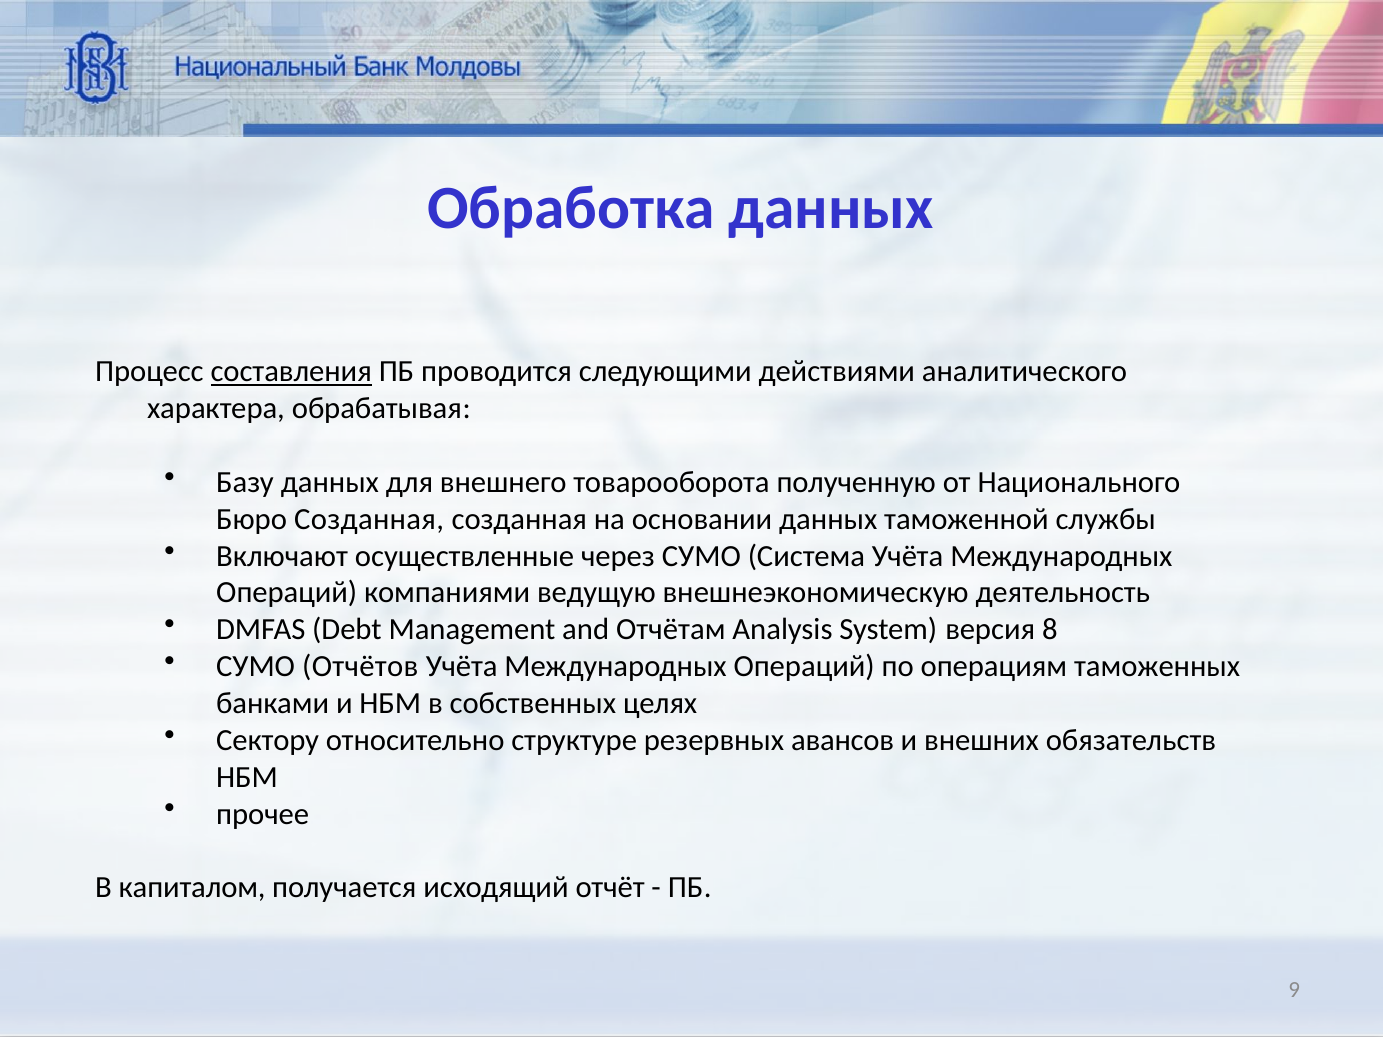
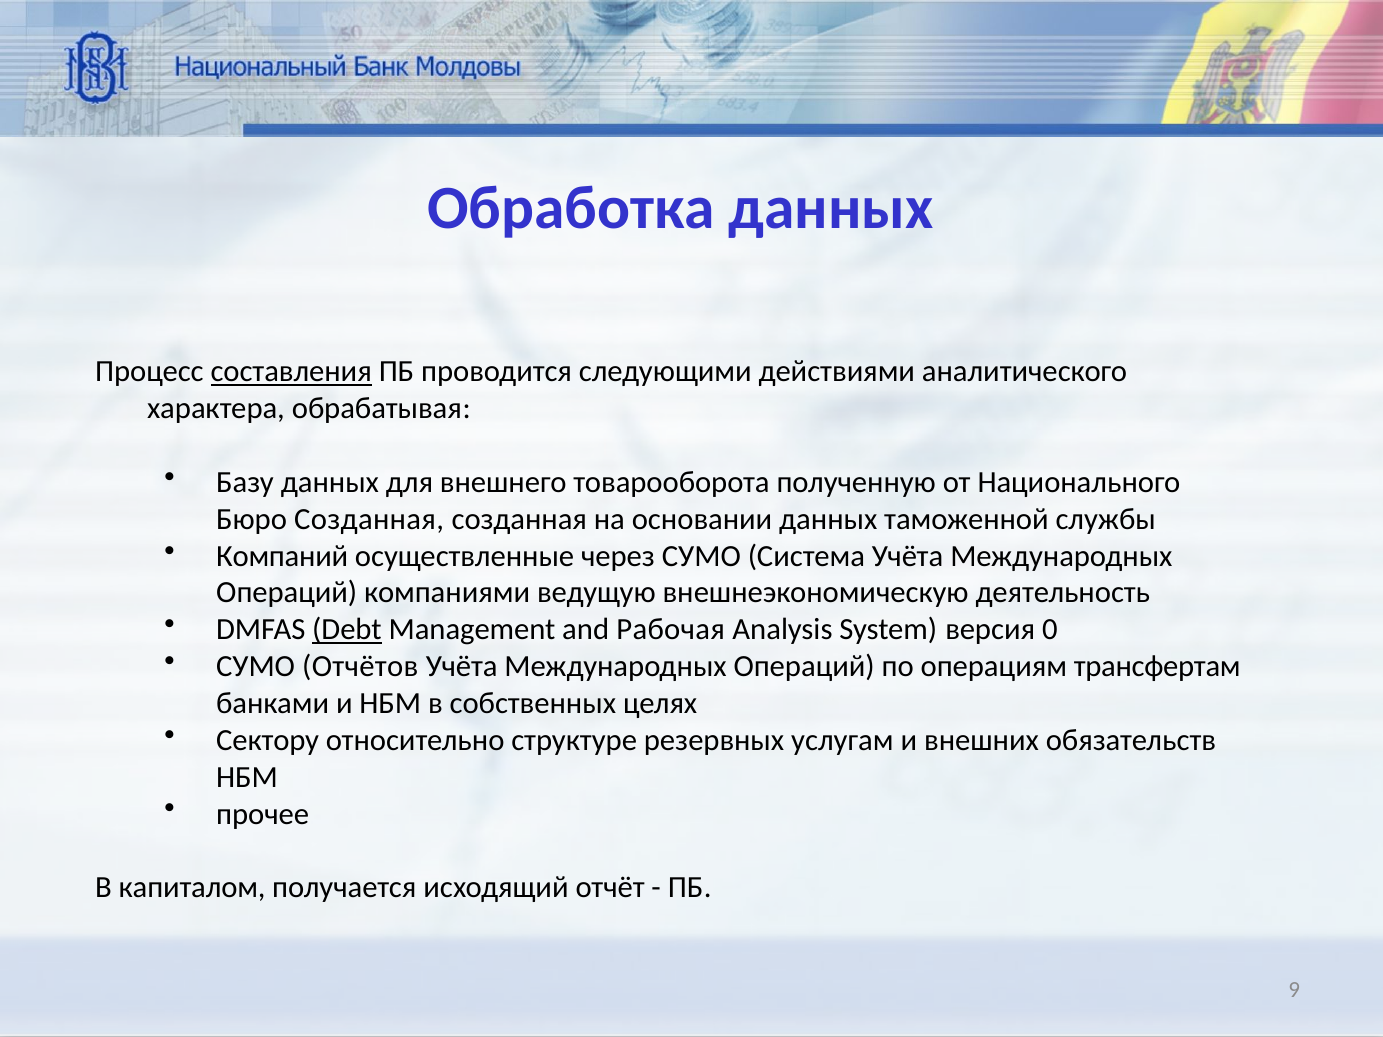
Включают: Включают -> Компаний (282, 556)
Debt underline: none -> present (347, 630)
Отчётам: Отчётам -> Рабочая (671, 630)
8: 8 -> 0 (1050, 630)
таможенных: таможенных -> трансфертам (1157, 667)
авансов: авансов -> услугам (842, 740)
